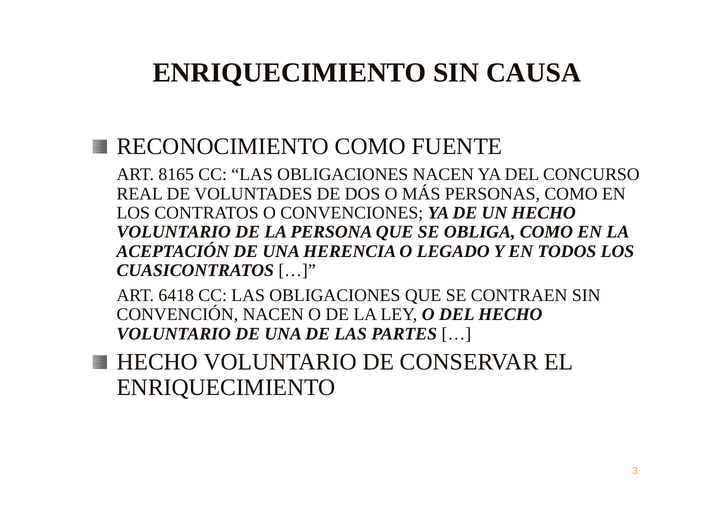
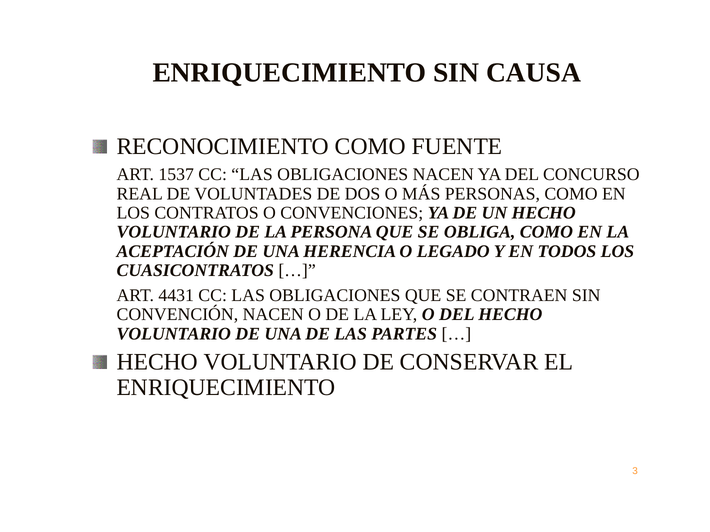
8165: 8165 -> 1537 (176, 175)
6418: 6418 -> 4431 (176, 296)
